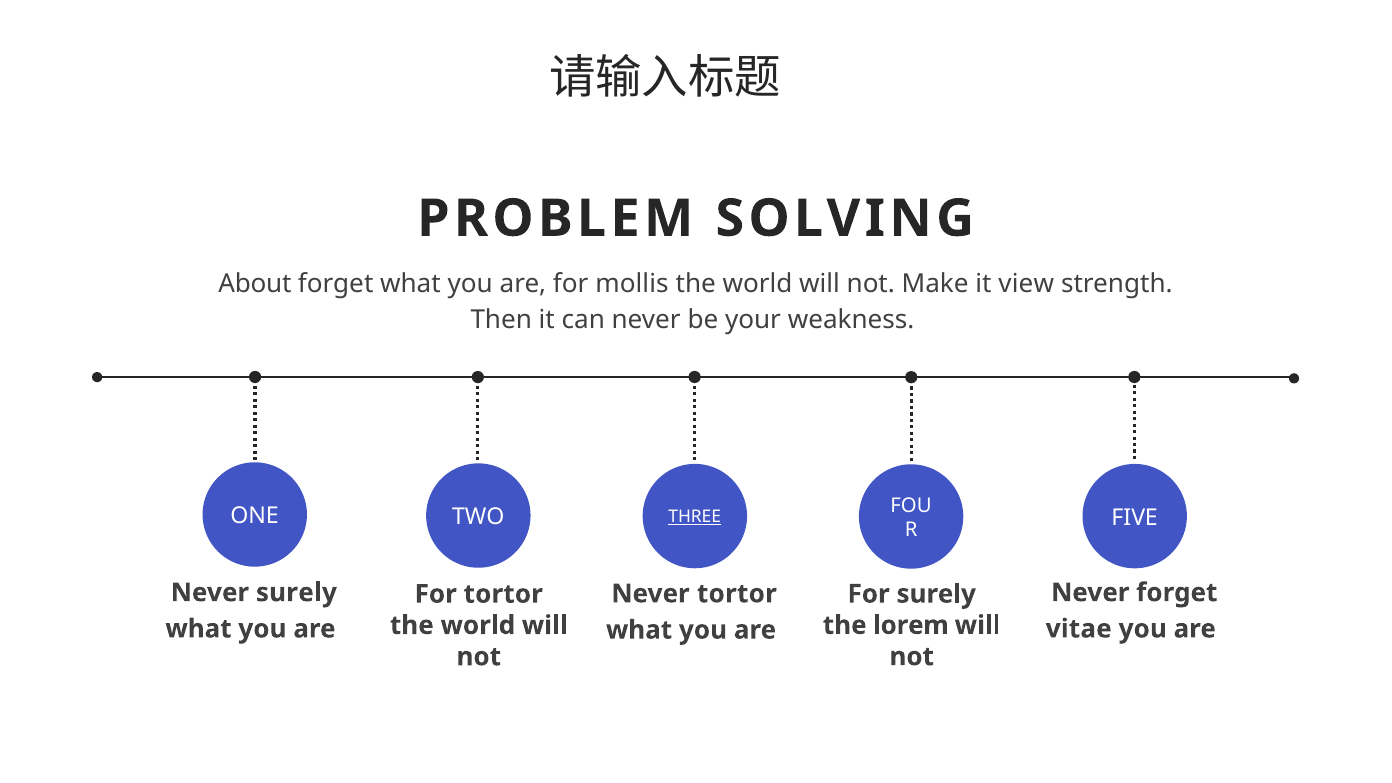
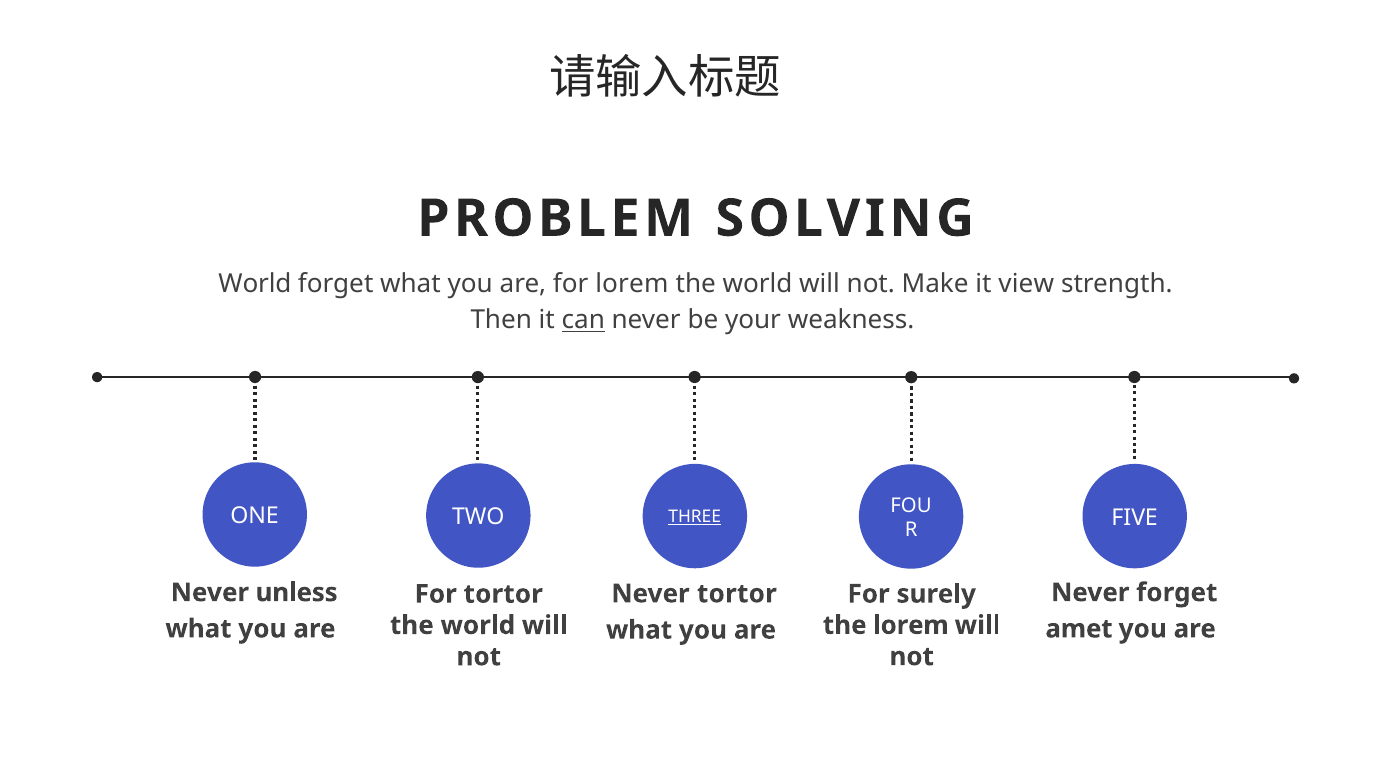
About: About -> World (255, 284)
for mollis: mollis -> lorem (632, 284)
can underline: none -> present (583, 320)
Never surely: surely -> unless (297, 593)
vitae: vitae -> amet (1079, 629)
